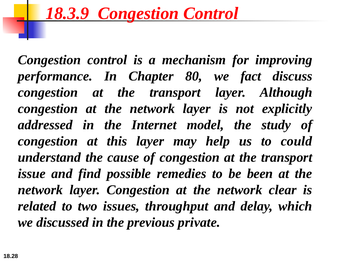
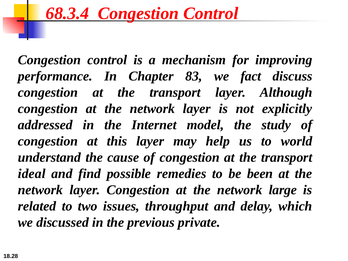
18.3.9: 18.3.9 -> 68.3.4 (67, 13)
80: 80 -> 83 (194, 76)
could: could -> world (297, 141)
issue: issue -> ideal (32, 174)
clear: clear -> large (283, 190)
